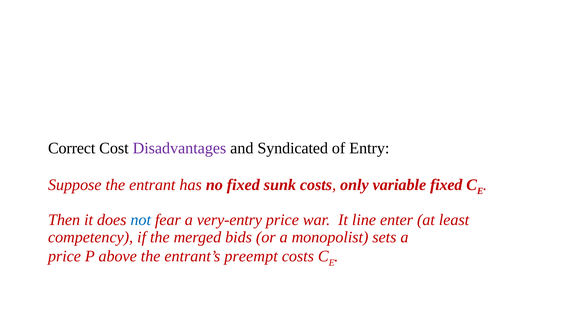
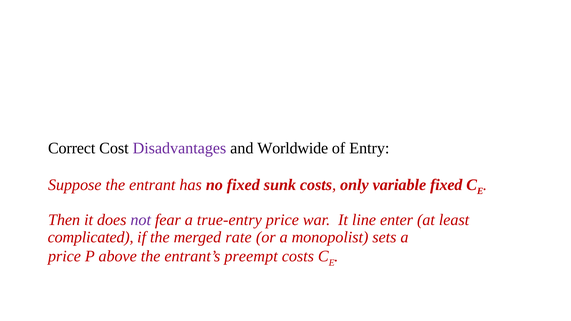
Syndicated: Syndicated -> Worldwide (293, 148)
not colour: blue -> purple (141, 220)
very-entry: very-entry -> true-entry (229, 220)
competency: competency -> complicated (91, 237)
bids: bids -> rate (239, 237)
